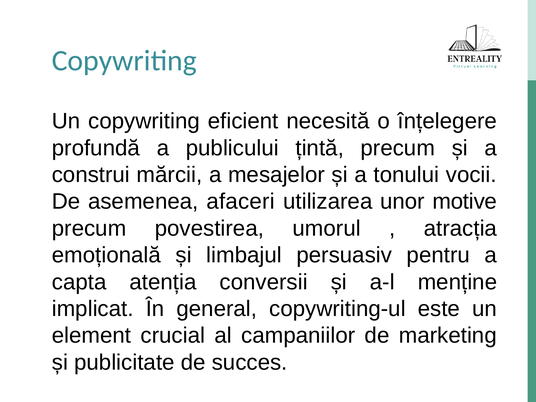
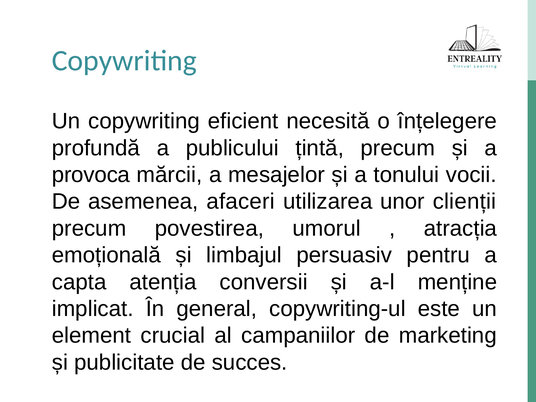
construi: construi -> provoca (91, 175)
motive: motive -> clienții (465, 202)
